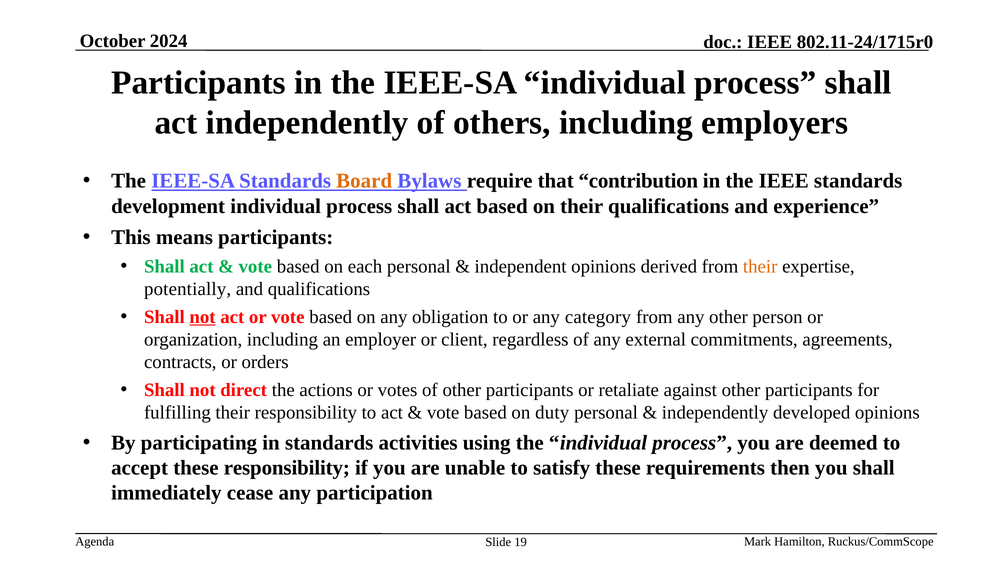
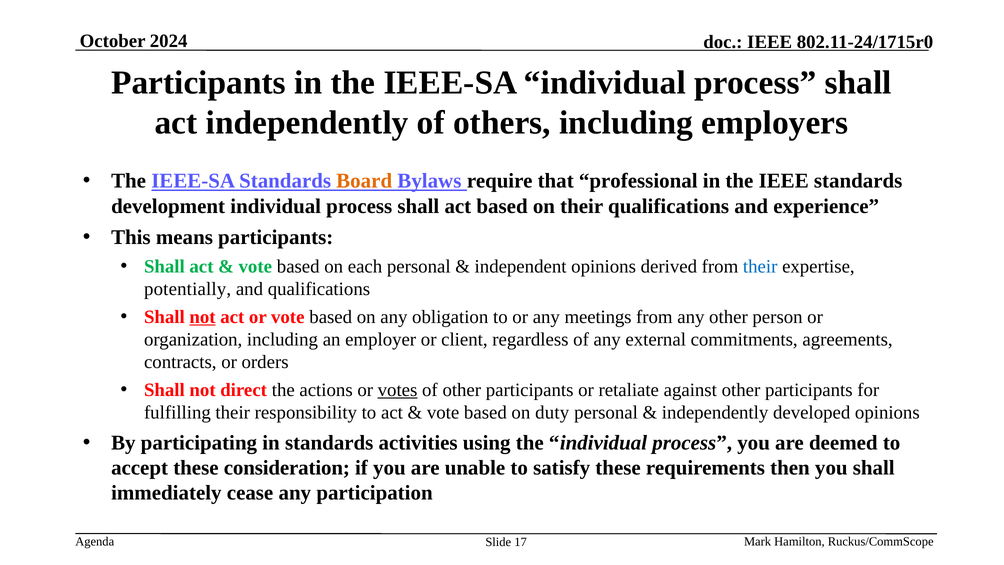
contribution: contribution -> professional (638, 181)
their colour: orange -> blue (760, 266)
category: category -> meetings (598, 317)
votes underline: none -> present (398, 390)
these responsibility: responsibility -> consideration (287, 468)
19: 19 -> 17 (521, 542)
